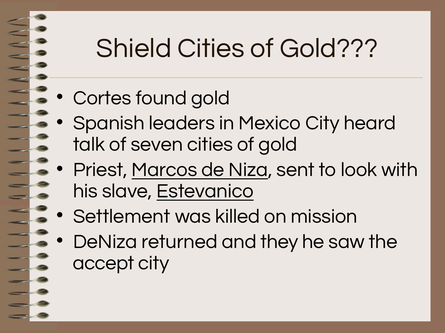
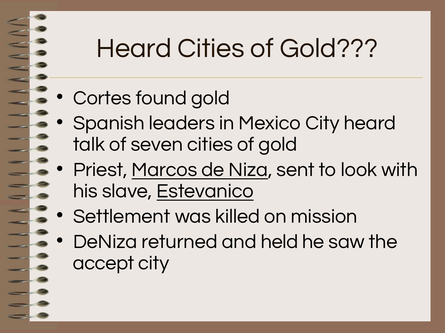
Shield: Shield -> Heard (134, 48)
they: they -> held (279, 242)
